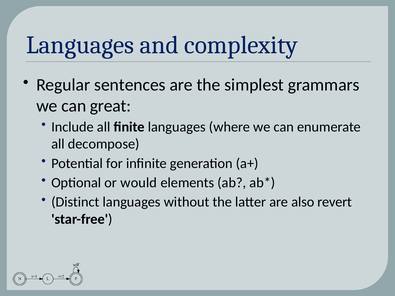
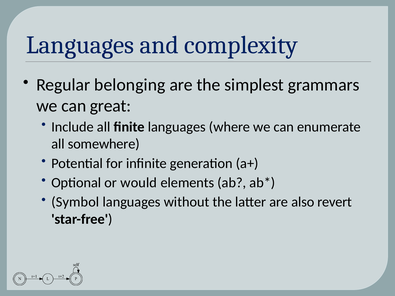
sentences: sentences -> belonging (130, 85)
decompose: decompose -> somewhere (104, 144)
Distinct: Distinct -> Symbol (75, 202)
